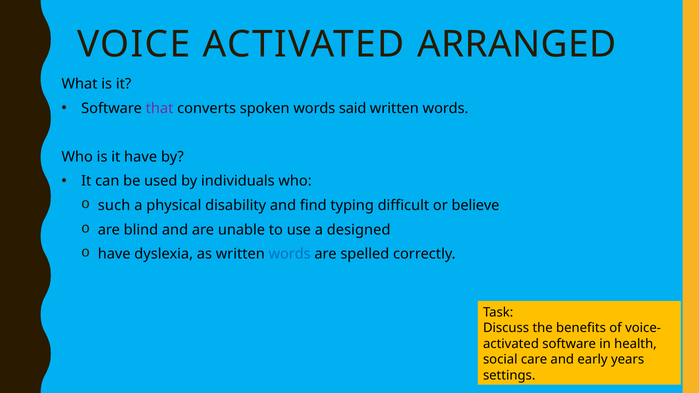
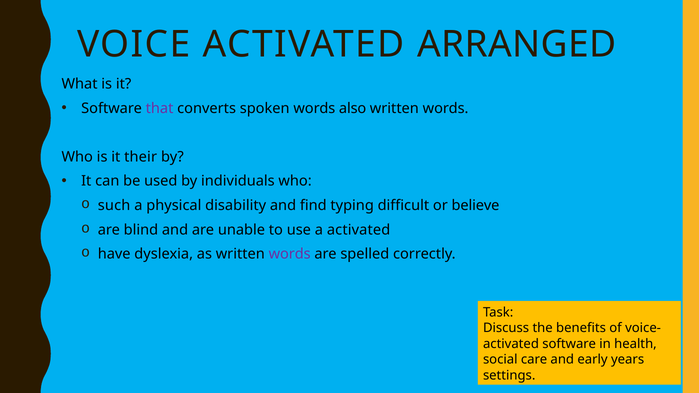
said: said -> also (353, 108)
it have: have -> their (141, 157)
a designed: designed -> activated (359, 230)
words colour: blue -> purple (290, 254)
